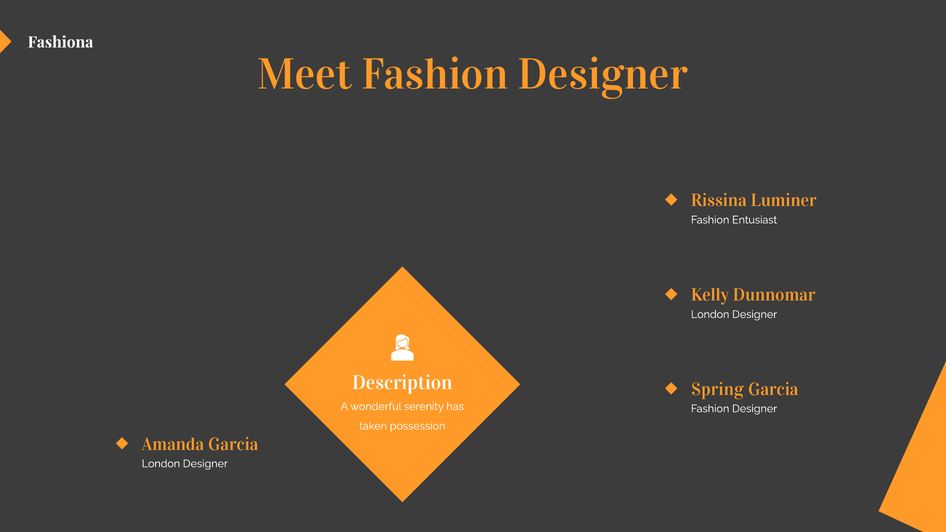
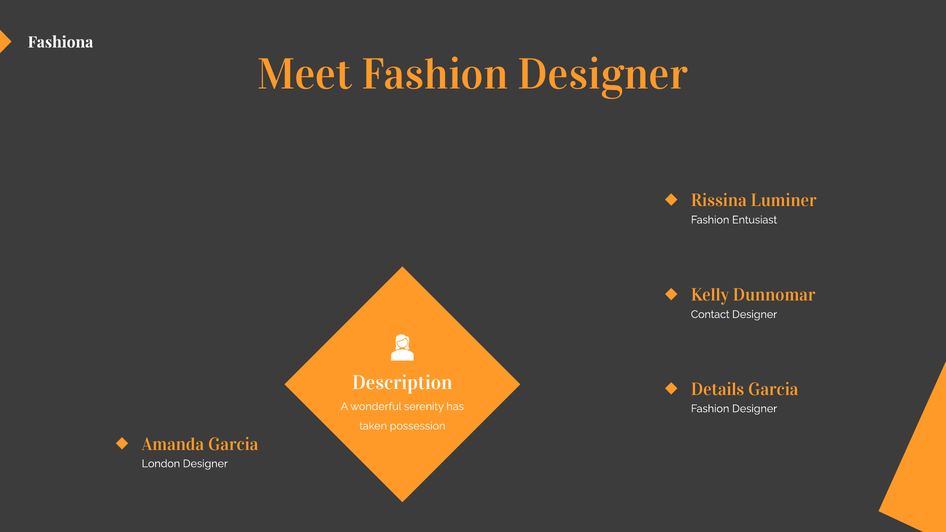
London: London -> Contact (710, 314)
Spring: Spring -> Details (718, 389)
